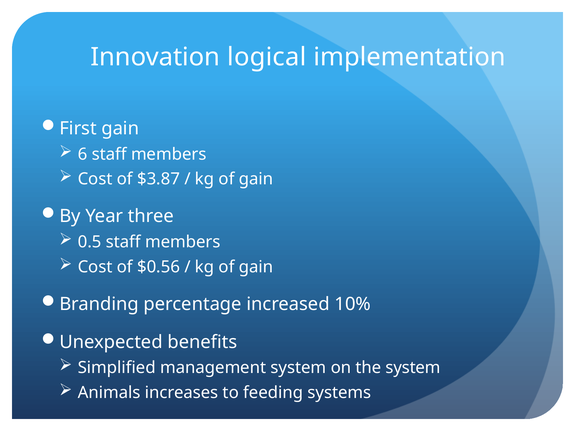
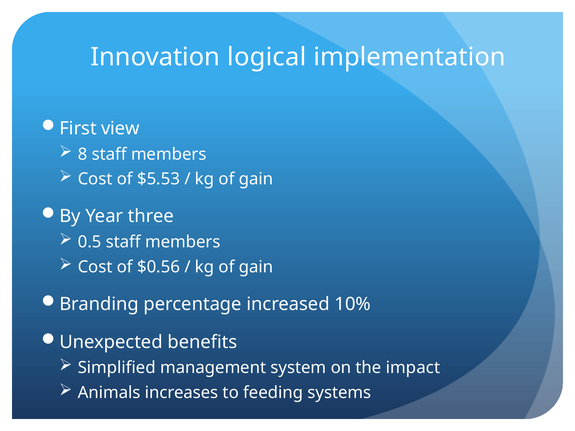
First gain: gain -> view (120, 129)
6: 6 -> 8 (83, 154)
$3.87: $3.87 -> $5.53 (159, 179)
the system: system -> impact (413, 368)
